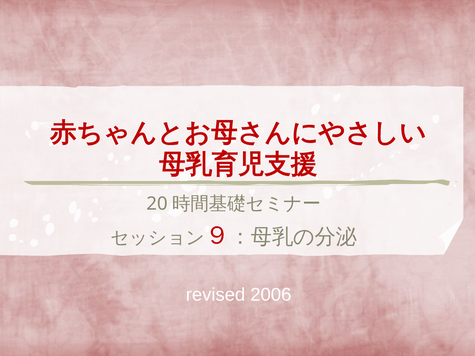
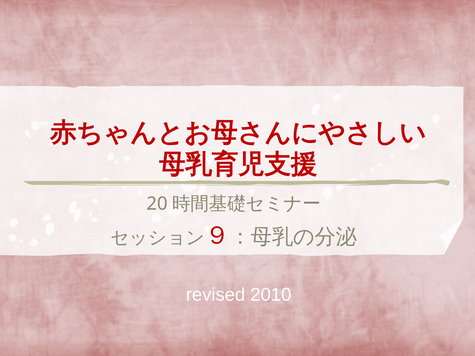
2006: 2006 -> 2010 (271, 295)
